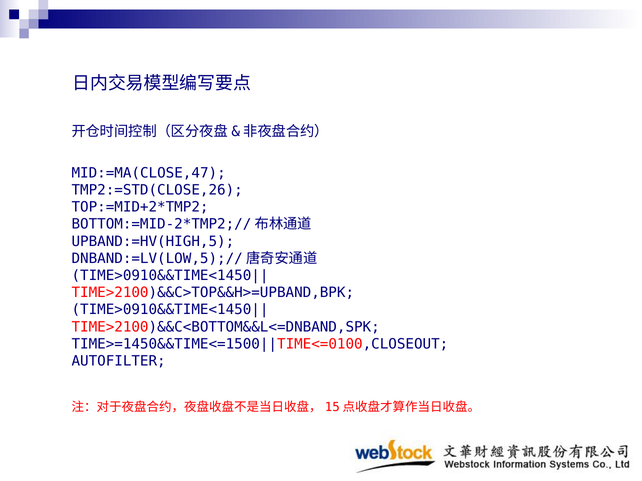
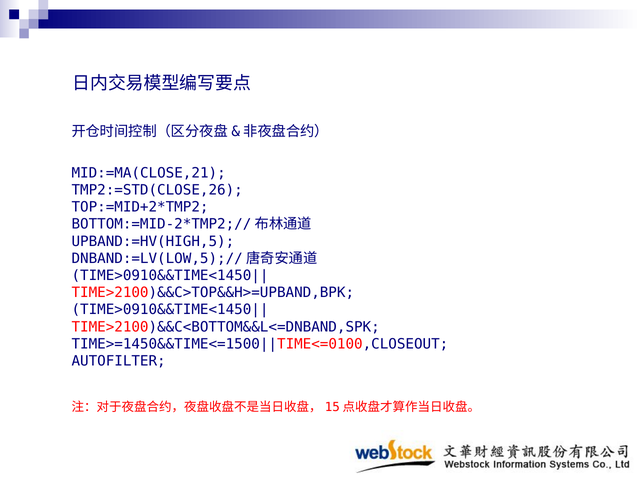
MID:=MA(CLOSE,47: MID:=MA(CLOSE,47 -> MID:=MA(CLOSE,21 (149, 173)
